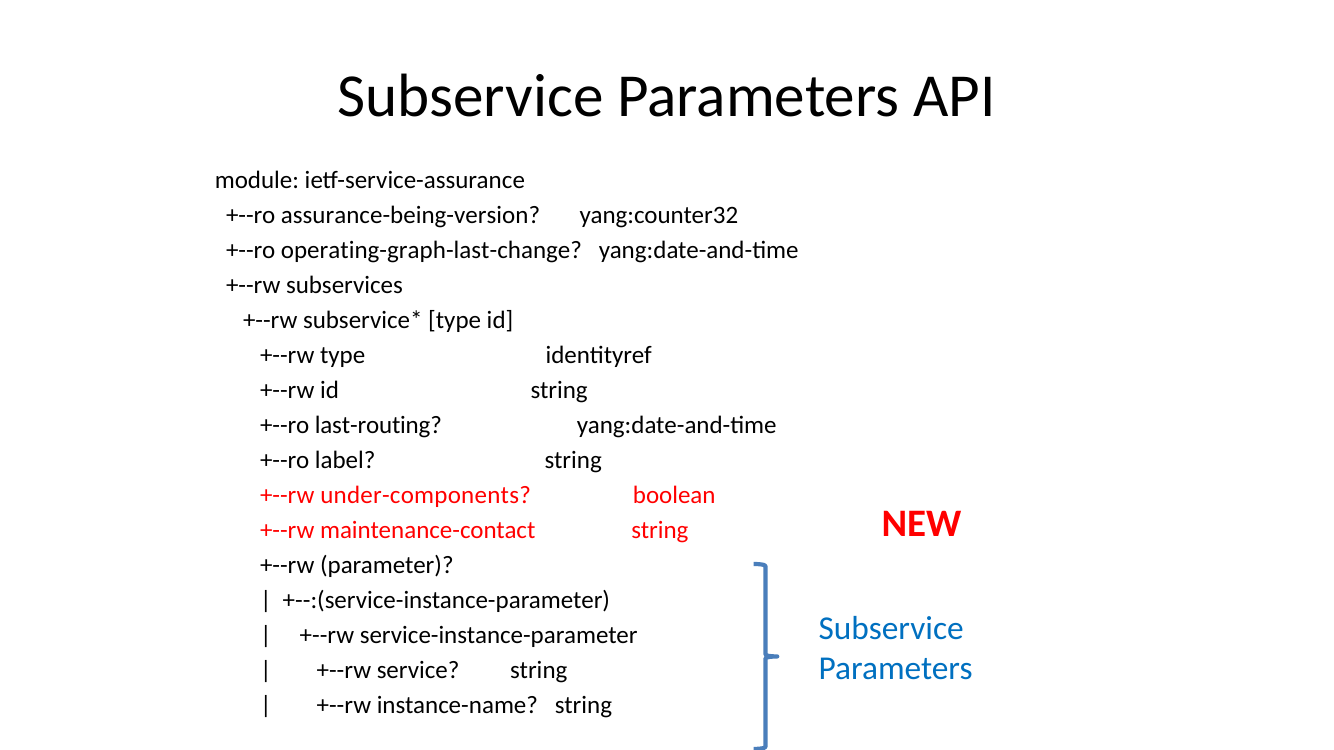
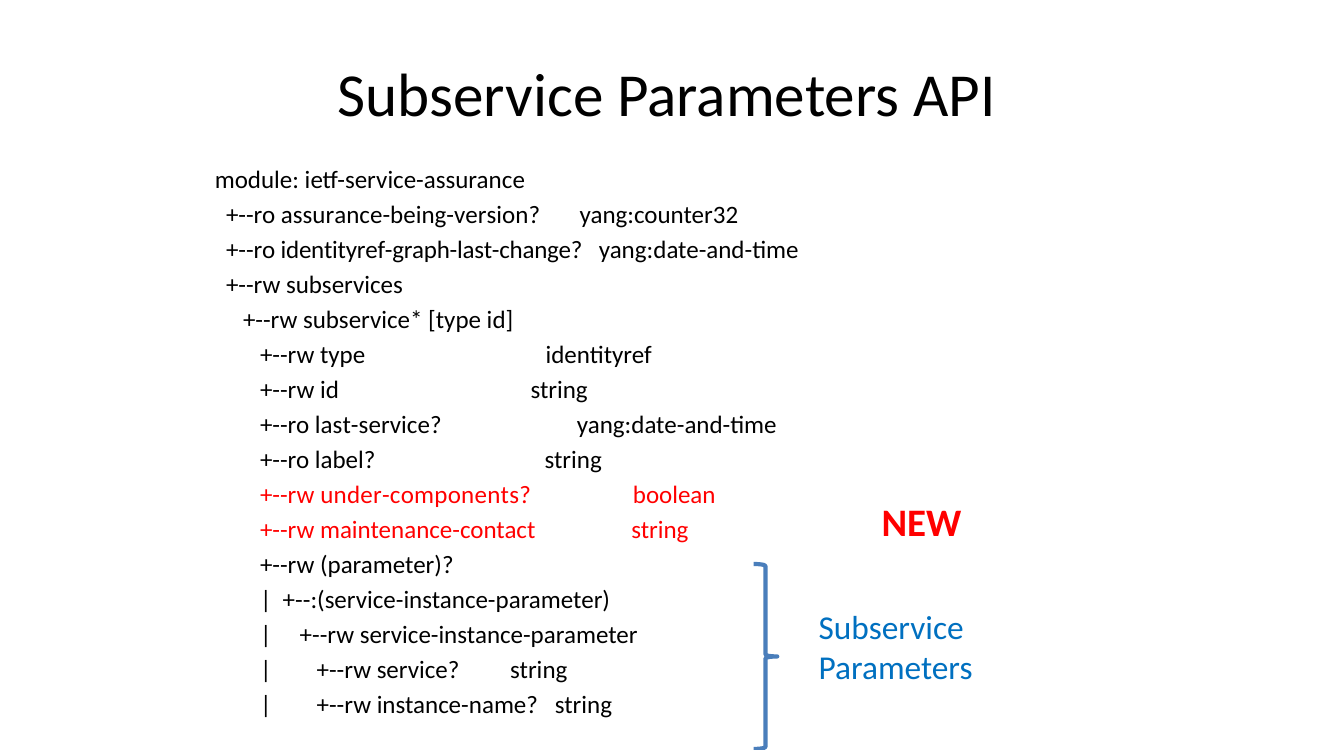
operating-graph-last-change: operating-graph-last-change -> identityref-graph-last-change (432, 250)
last-routing: last-routing -> last-service (378, 425)
